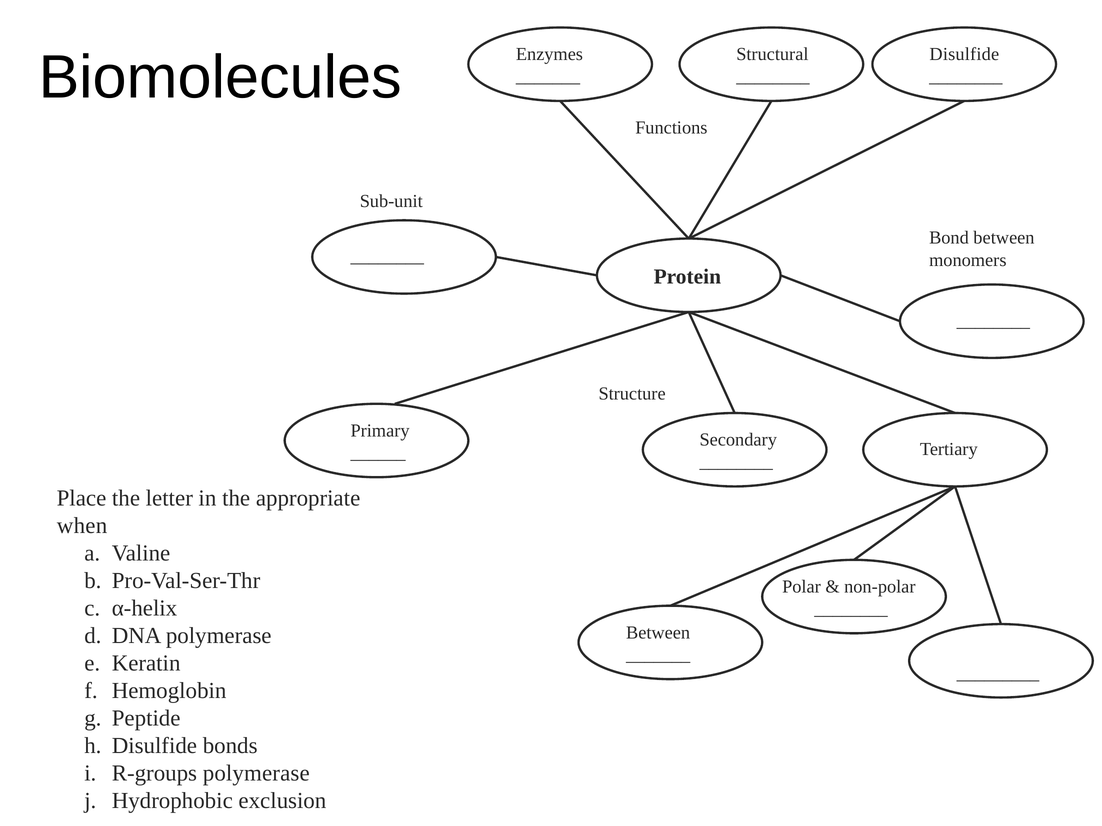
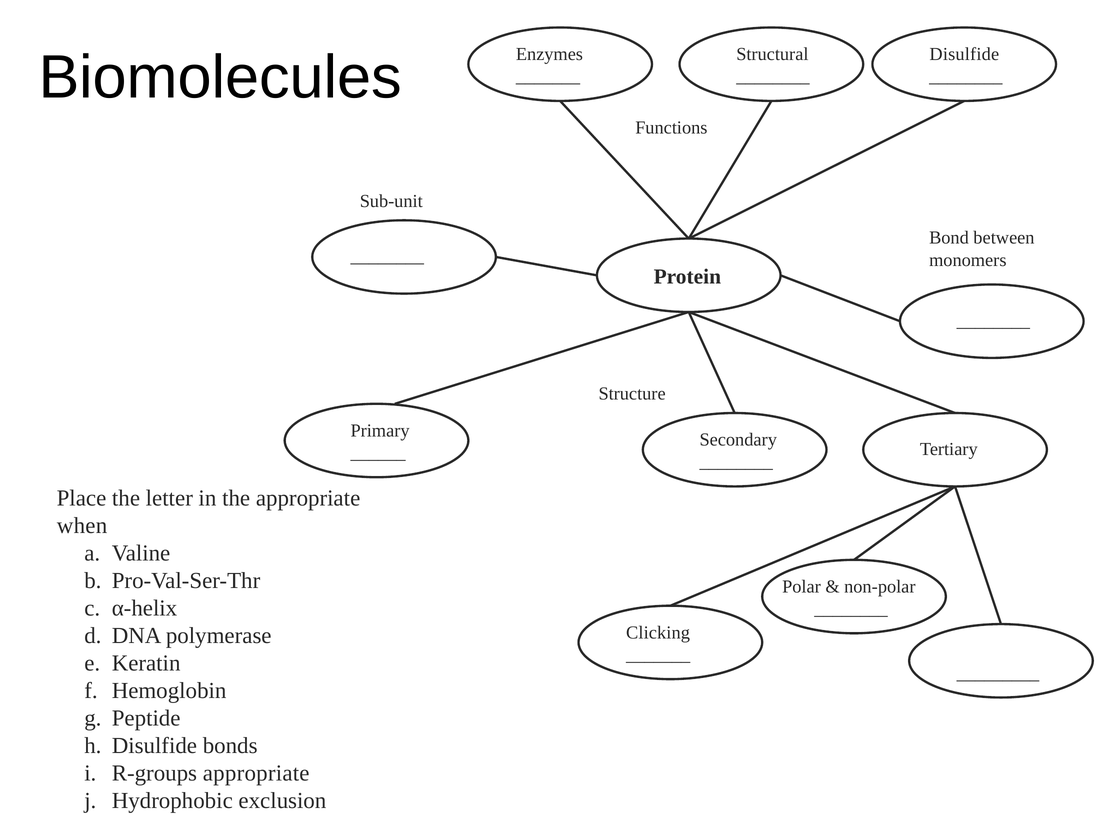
Between: Between -> Clicking (658, 633)
R-groups polymerase: polymerase -> appropriate (256, 774)
